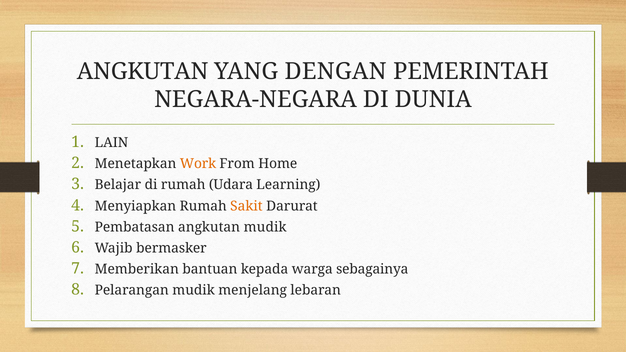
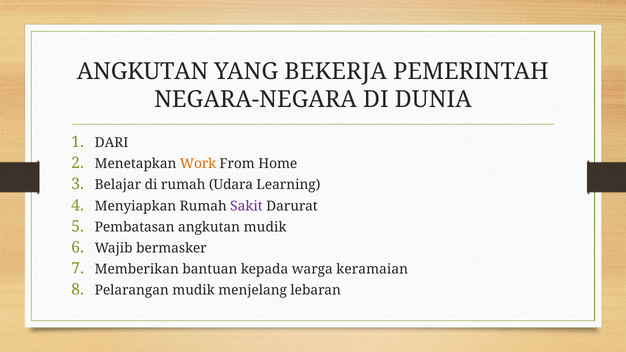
DENGAN: DENGAN -> BEKERJA (336, 71)
LAIN: LAIN -> DARI (111, 143)
Sakit colour: orange -> purple (246, 206)
sebagainya: sebagainya -> keramaian (372, 269)
